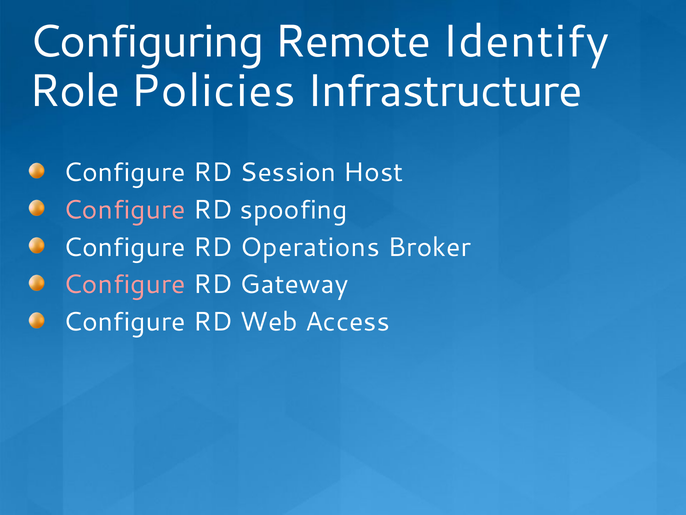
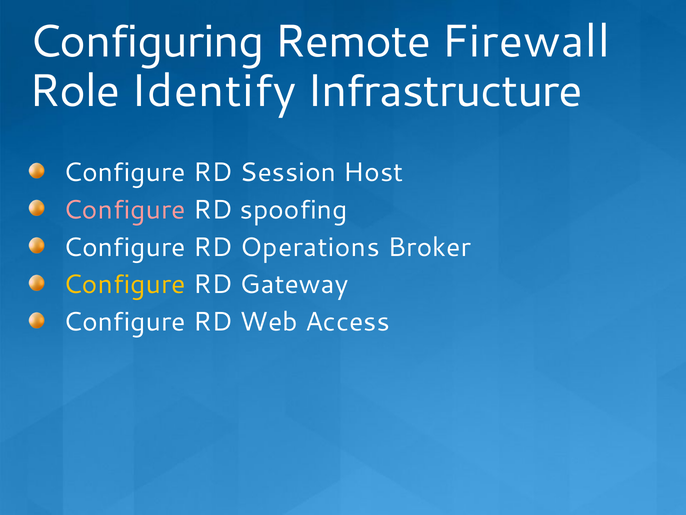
Identify: Identify -> Firewall (526, 42)
Policies: Policies -> Identify (213, 91)
Configure colour: pink -> yellow (124, 284)
